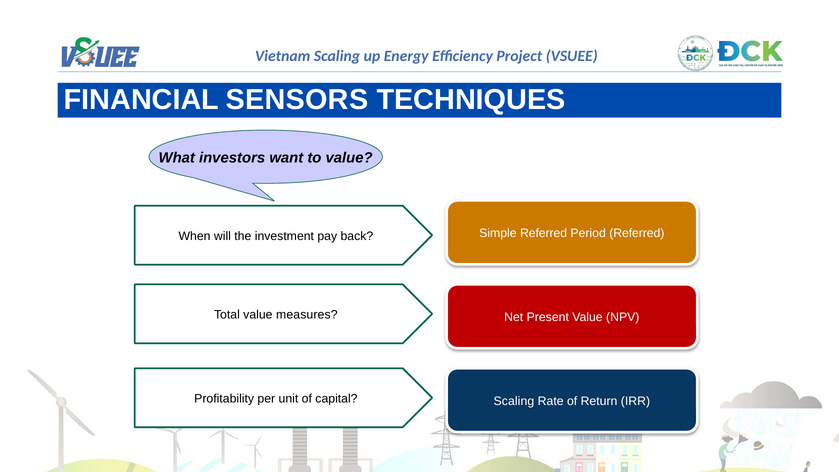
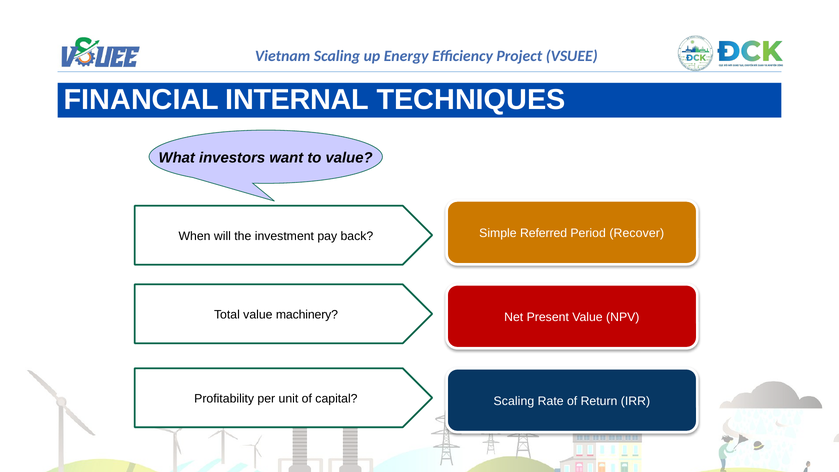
SENSORS: SENSORS -> INTERNAL (297, 100)
Period Referred: Referred -> Recover (637, 233)
measures: measures -> machinery (307, 315)
